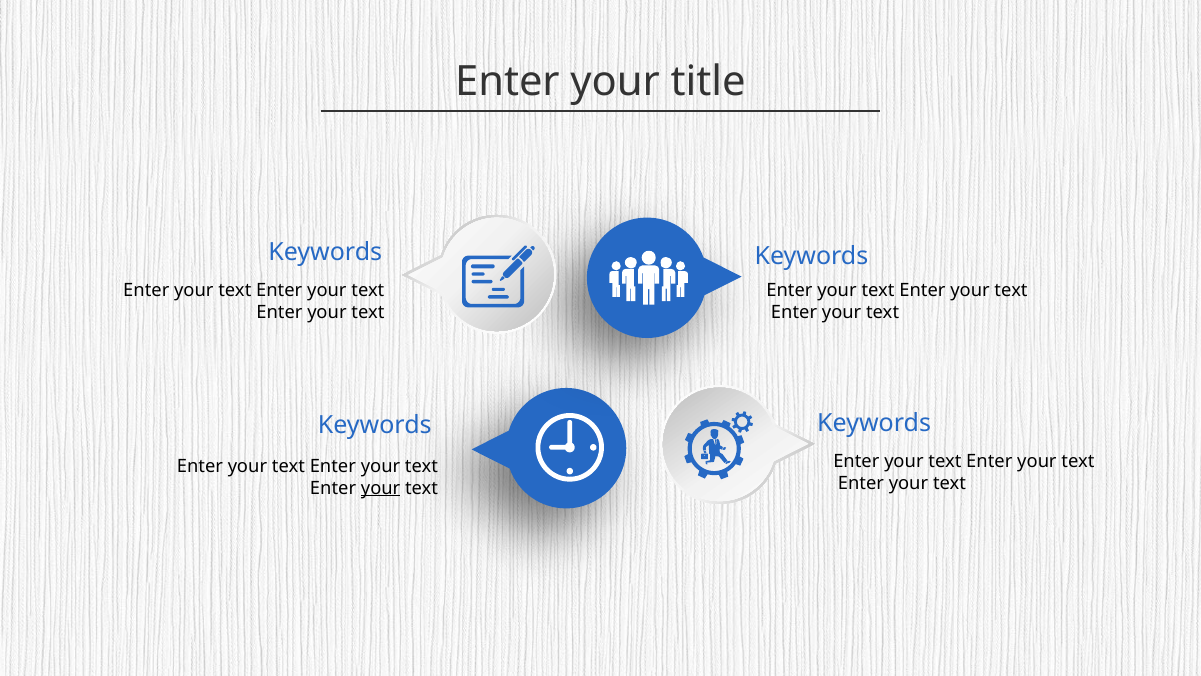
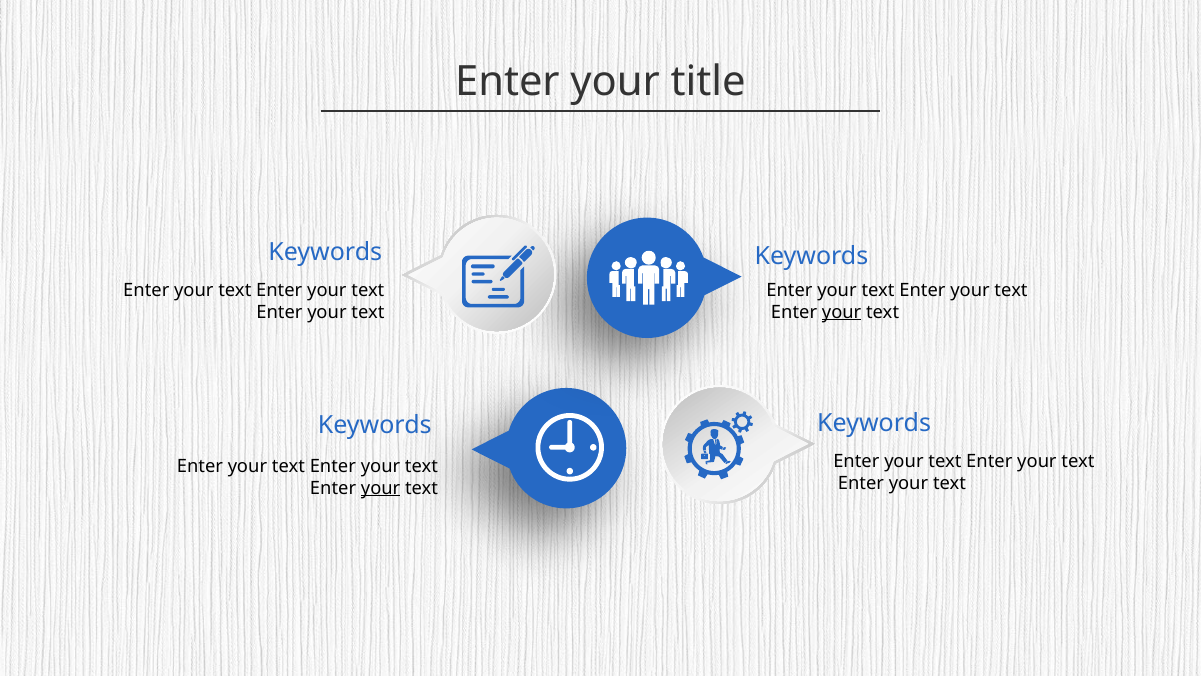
your underline: none -> present (842, 312)
